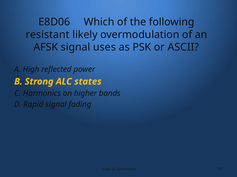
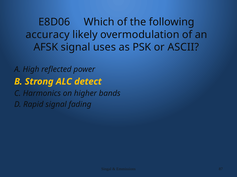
resistant: resistant -> accuracy (48, 35)
states: states -> detect (88, 82)
